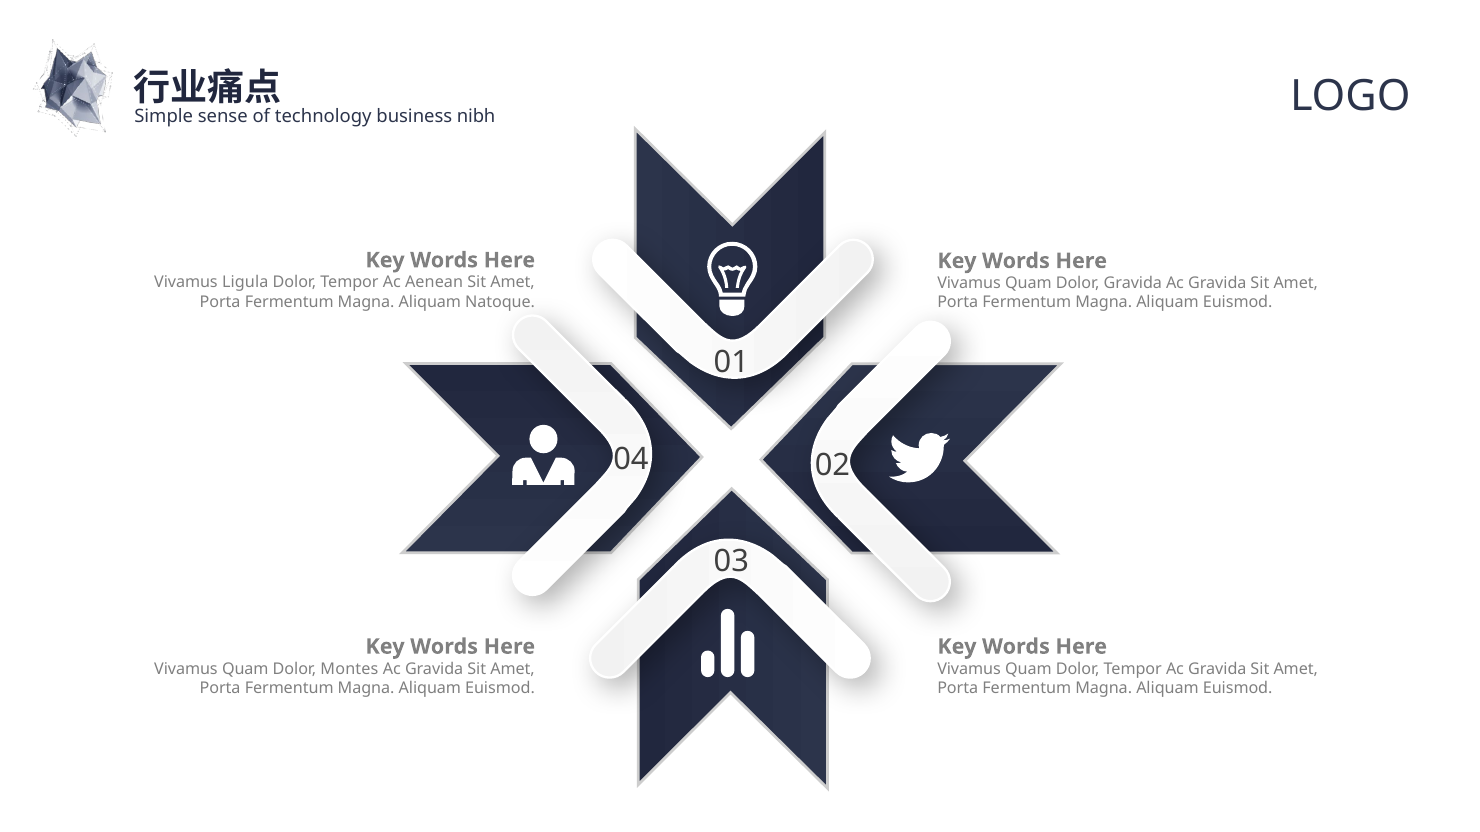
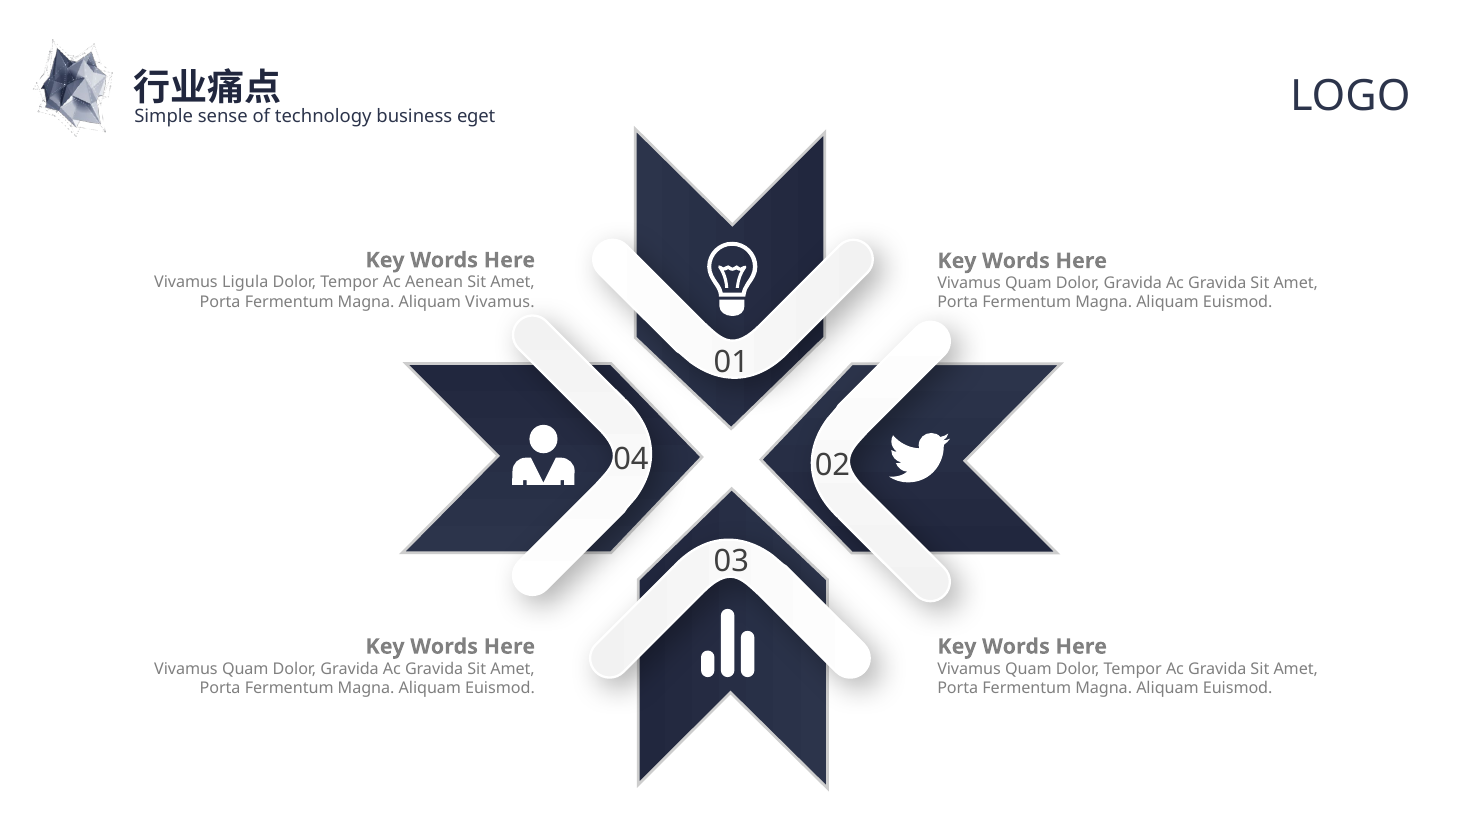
nibh: nibh -> eget (476, 116)
Aliquam Natoque: Natoque -> Vivamus (500, 302)
Montes: Montes -> Gravida (350, 669)
